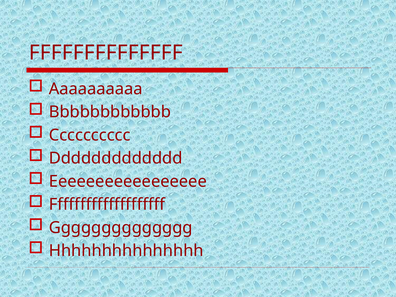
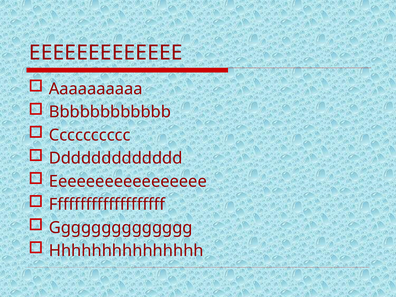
FFFFFFFFFFFFFF: FFFFFFFFFFFFFF -> EEEEEEEEEEEEE (106, 53)
